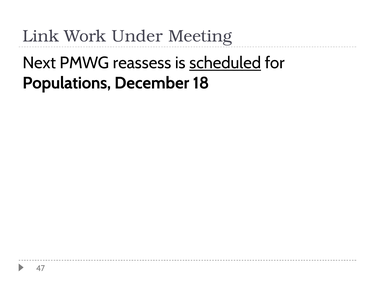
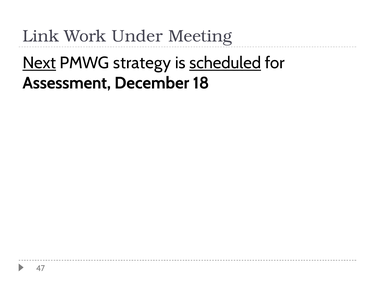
Next underline: none -> present (39, 63)
reassess: reassess -> strategy (142, 63)
Populations: Populations -> Assessment (67, 83)
